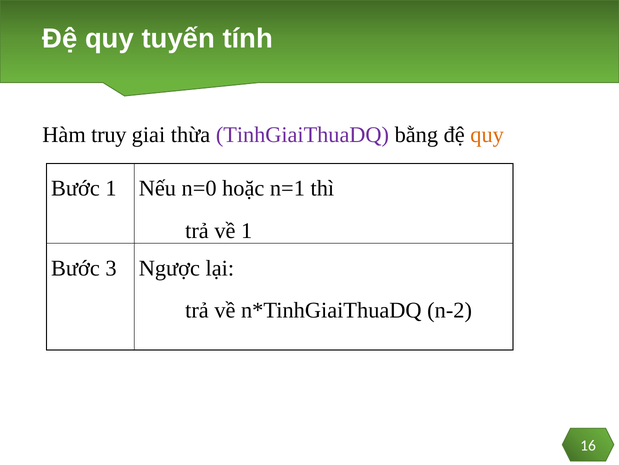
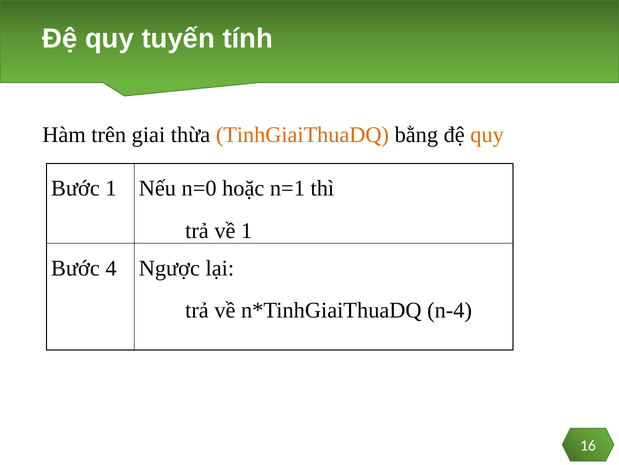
truy: truy -> trên (109, 135)
TinhGiaiThuaDQ colour: purple -> orange (302, 135)
3: 3 -> 4 (111, 268)
n-2: n-2 -> n-4 (450, 310)
